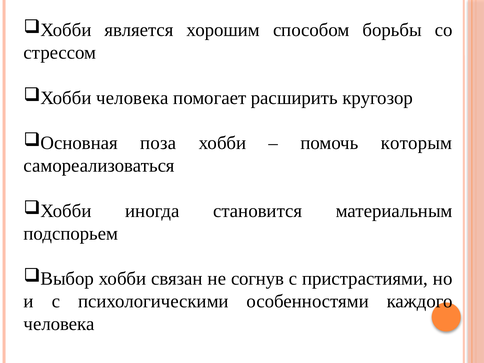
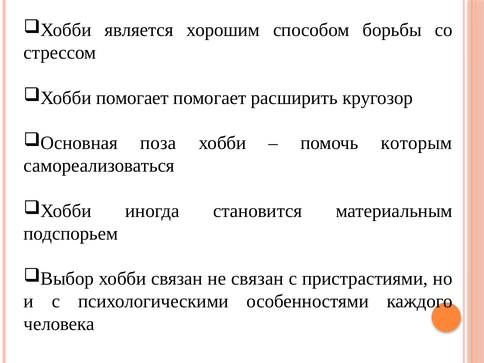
человека: человека -> помогает (132, 98)
не согнув: согнув -> связан (257, 279)
